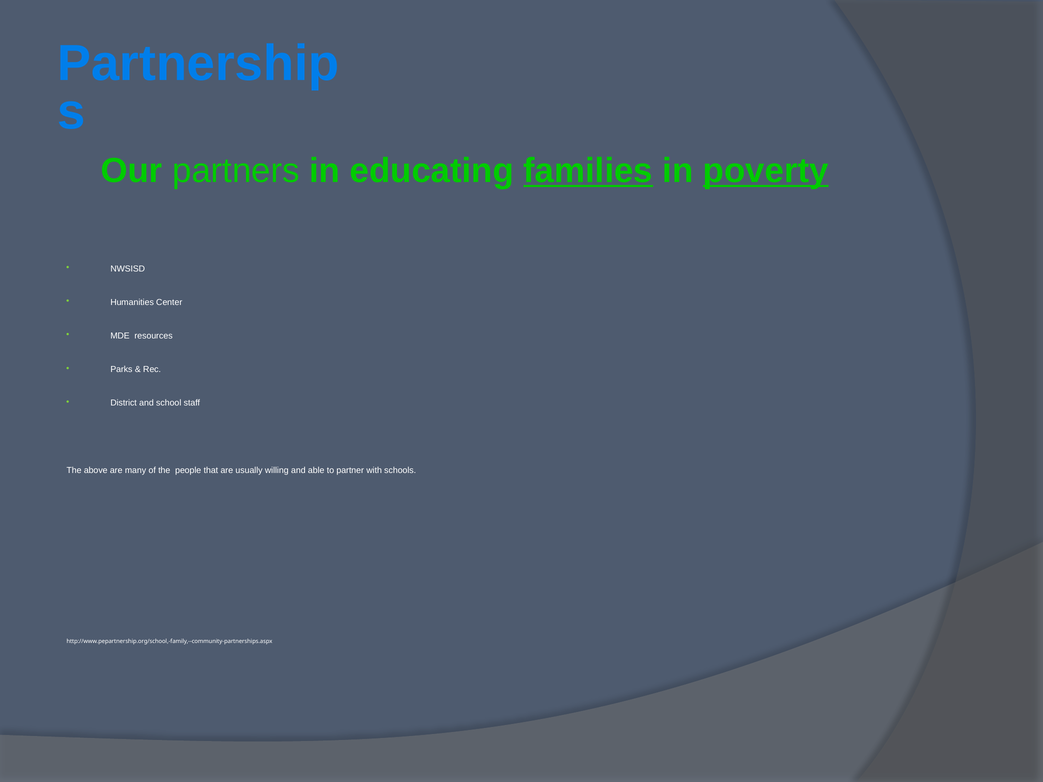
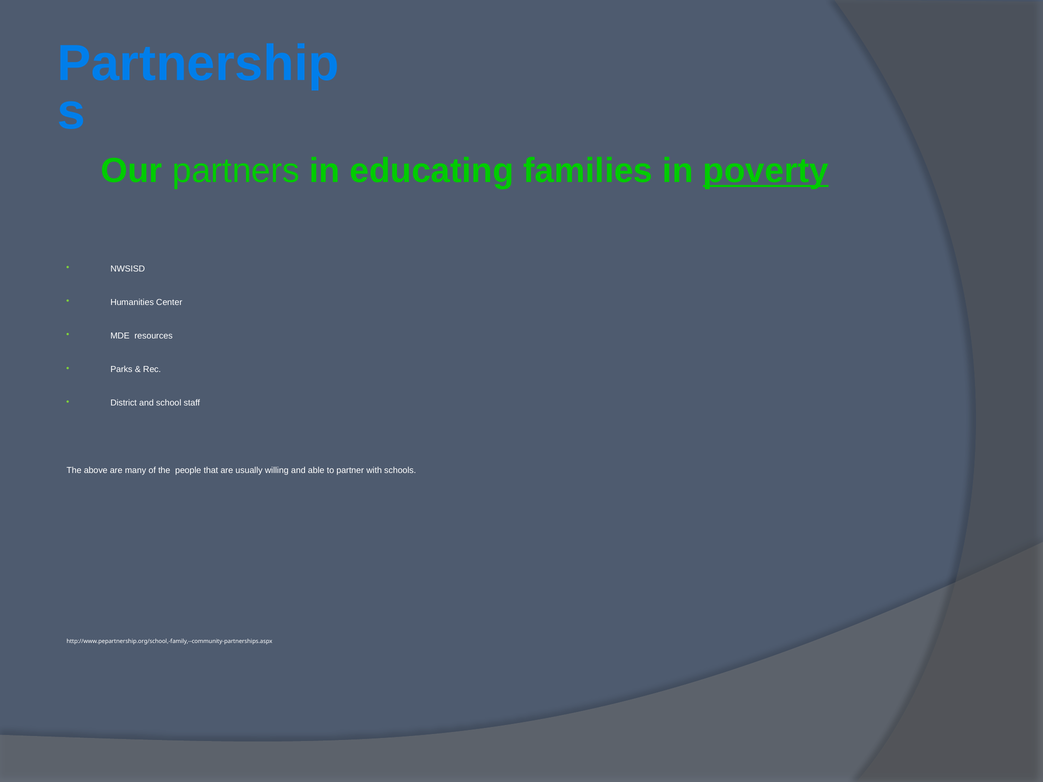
families underline: present -> none (588, 171)
